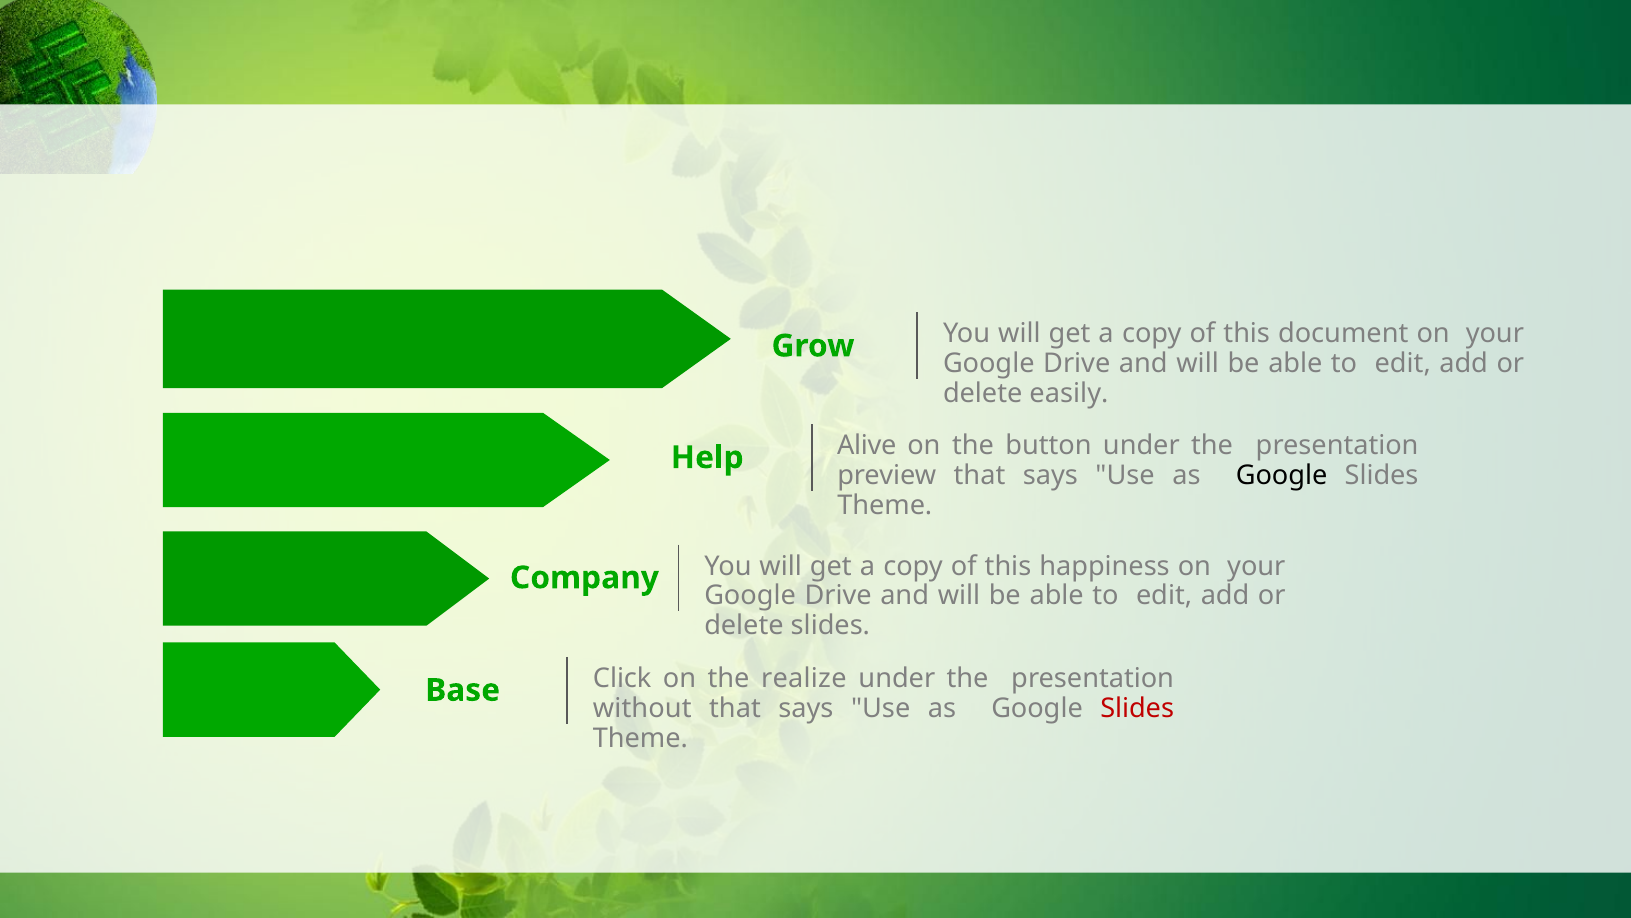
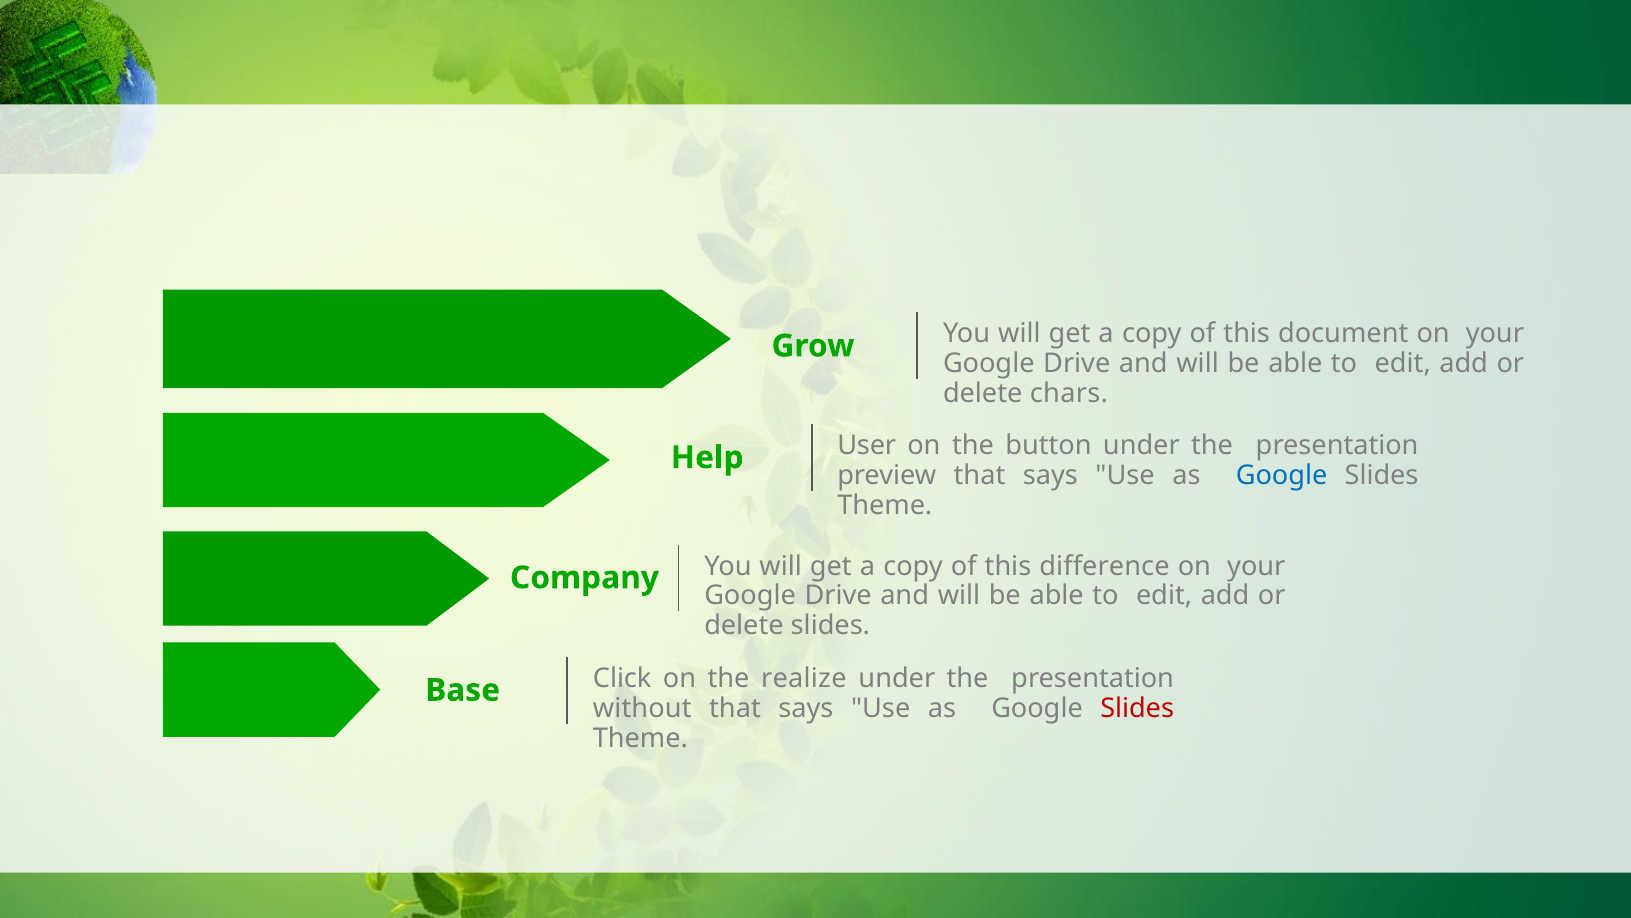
easily: easily -> chars (1069, 394)
Alive: Alive -> User (867, 445)
Google colour: black -> blue (1282, 475)
happiness: happiness -> difference (1105, 566)
